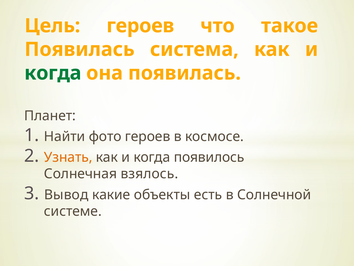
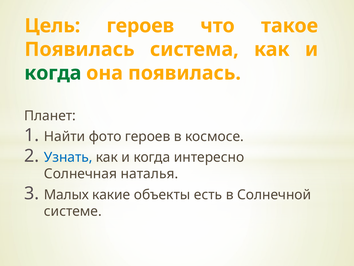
Узнать colour: orange -> blue (68, 157)
появилось: появилось -> интересно (209, 157)
взялось: взялось -> наталья (149, 174)
Вывод: Вывод -> Малых (66, 194)
